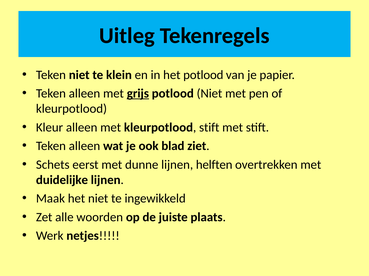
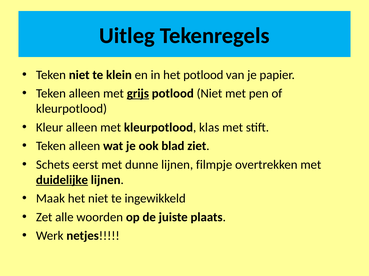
kleurpotlood stift: stift -> klas (209, 128)
helften: helften -> filmpje (214, 165)
duidelijke underline: none -> present (62, 180)
